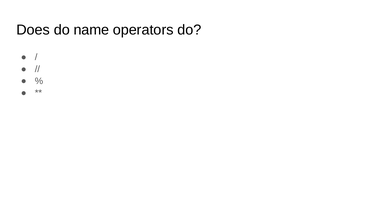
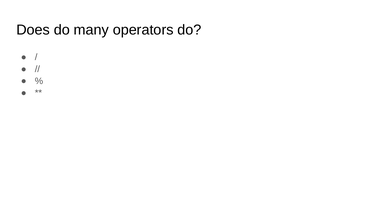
name: name -> many (91, 30)
